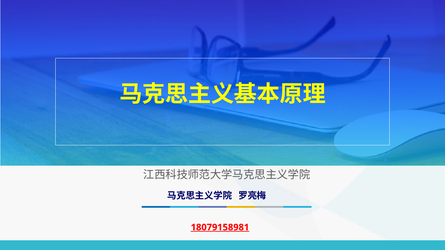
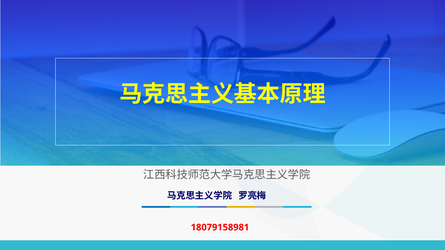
18079158981 underline: present -> none (220, 228)
